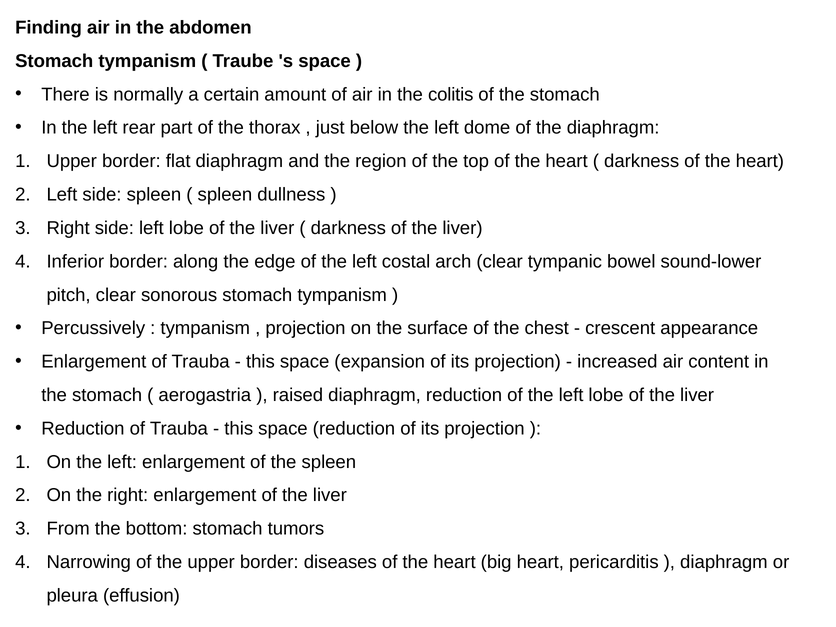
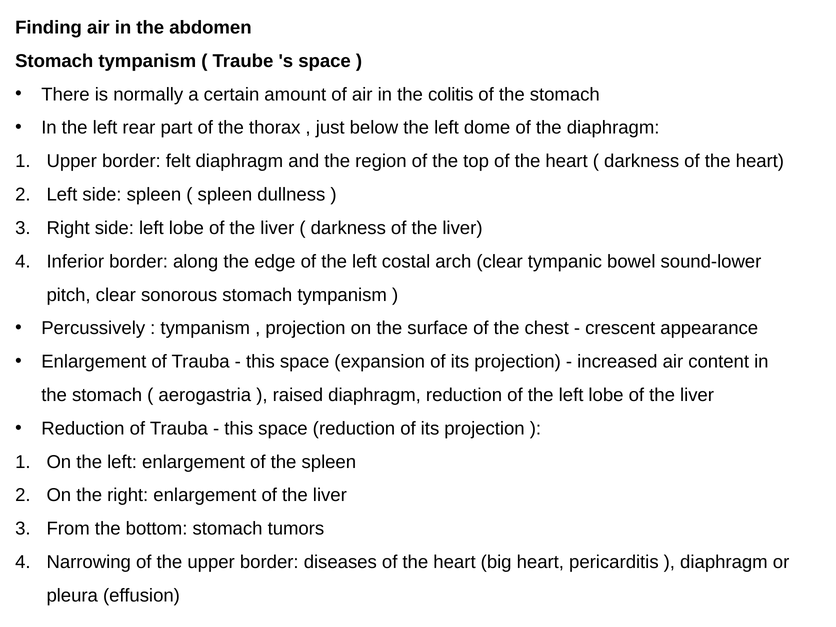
flat: flat -> felt (178, 161)
